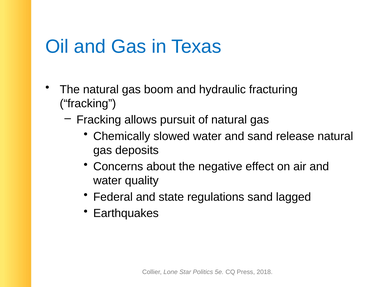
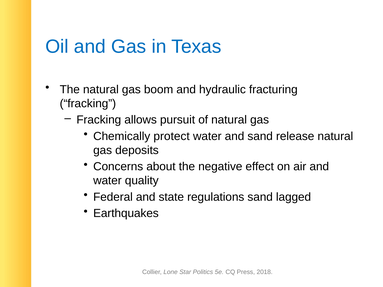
slowed: slowed -> protect (172, 136)
